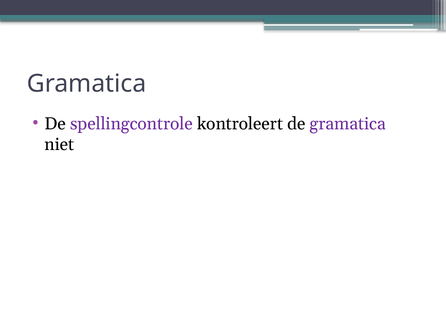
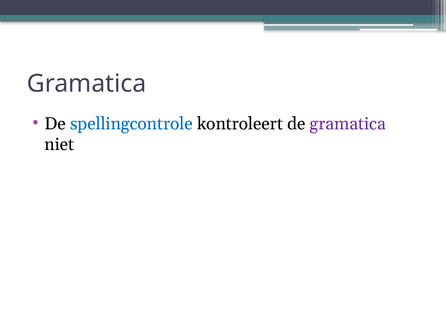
spellingcontrole colour: purple -> blue (131, 124)
